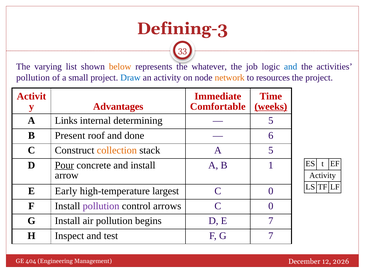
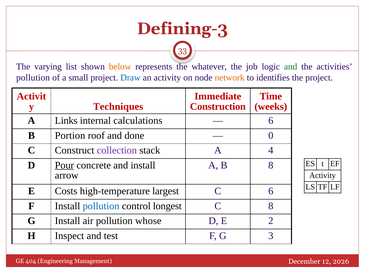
and colour: blue -> green (291, 67)
resources: resources -> identifies (273, 78)
Advantages: Advantages -> Techniques (118, 107)
Comfortable: Comfortable -> Construction (218, 107)
weeks underline: present -> none (271, 107)
determining: determining -> calculations (138, 121)
5: 5 -> 6 (271, 121)
Present: Present -> Portion (70, 136)
6: 6 -> 0 (271, 136)
collection colour: orange -> purple (117, 151)
A 5: 5 -> 4 (271, 151)
B 1: 1 -> 8 (271, 166)
Early: Early -> Costs (66, 192)
0: 0 -> 6 (271, 192)
pollution colour: purple -> blue (101, 206)
arrows: arrows -> longest (167, 206)
0: 0 -> 8 (271, 206)
begins: begins -> whose (148, 221)
E 7: 7 -> 2 (271, 221)
G 7: 7 -> 3 (271, 236)
